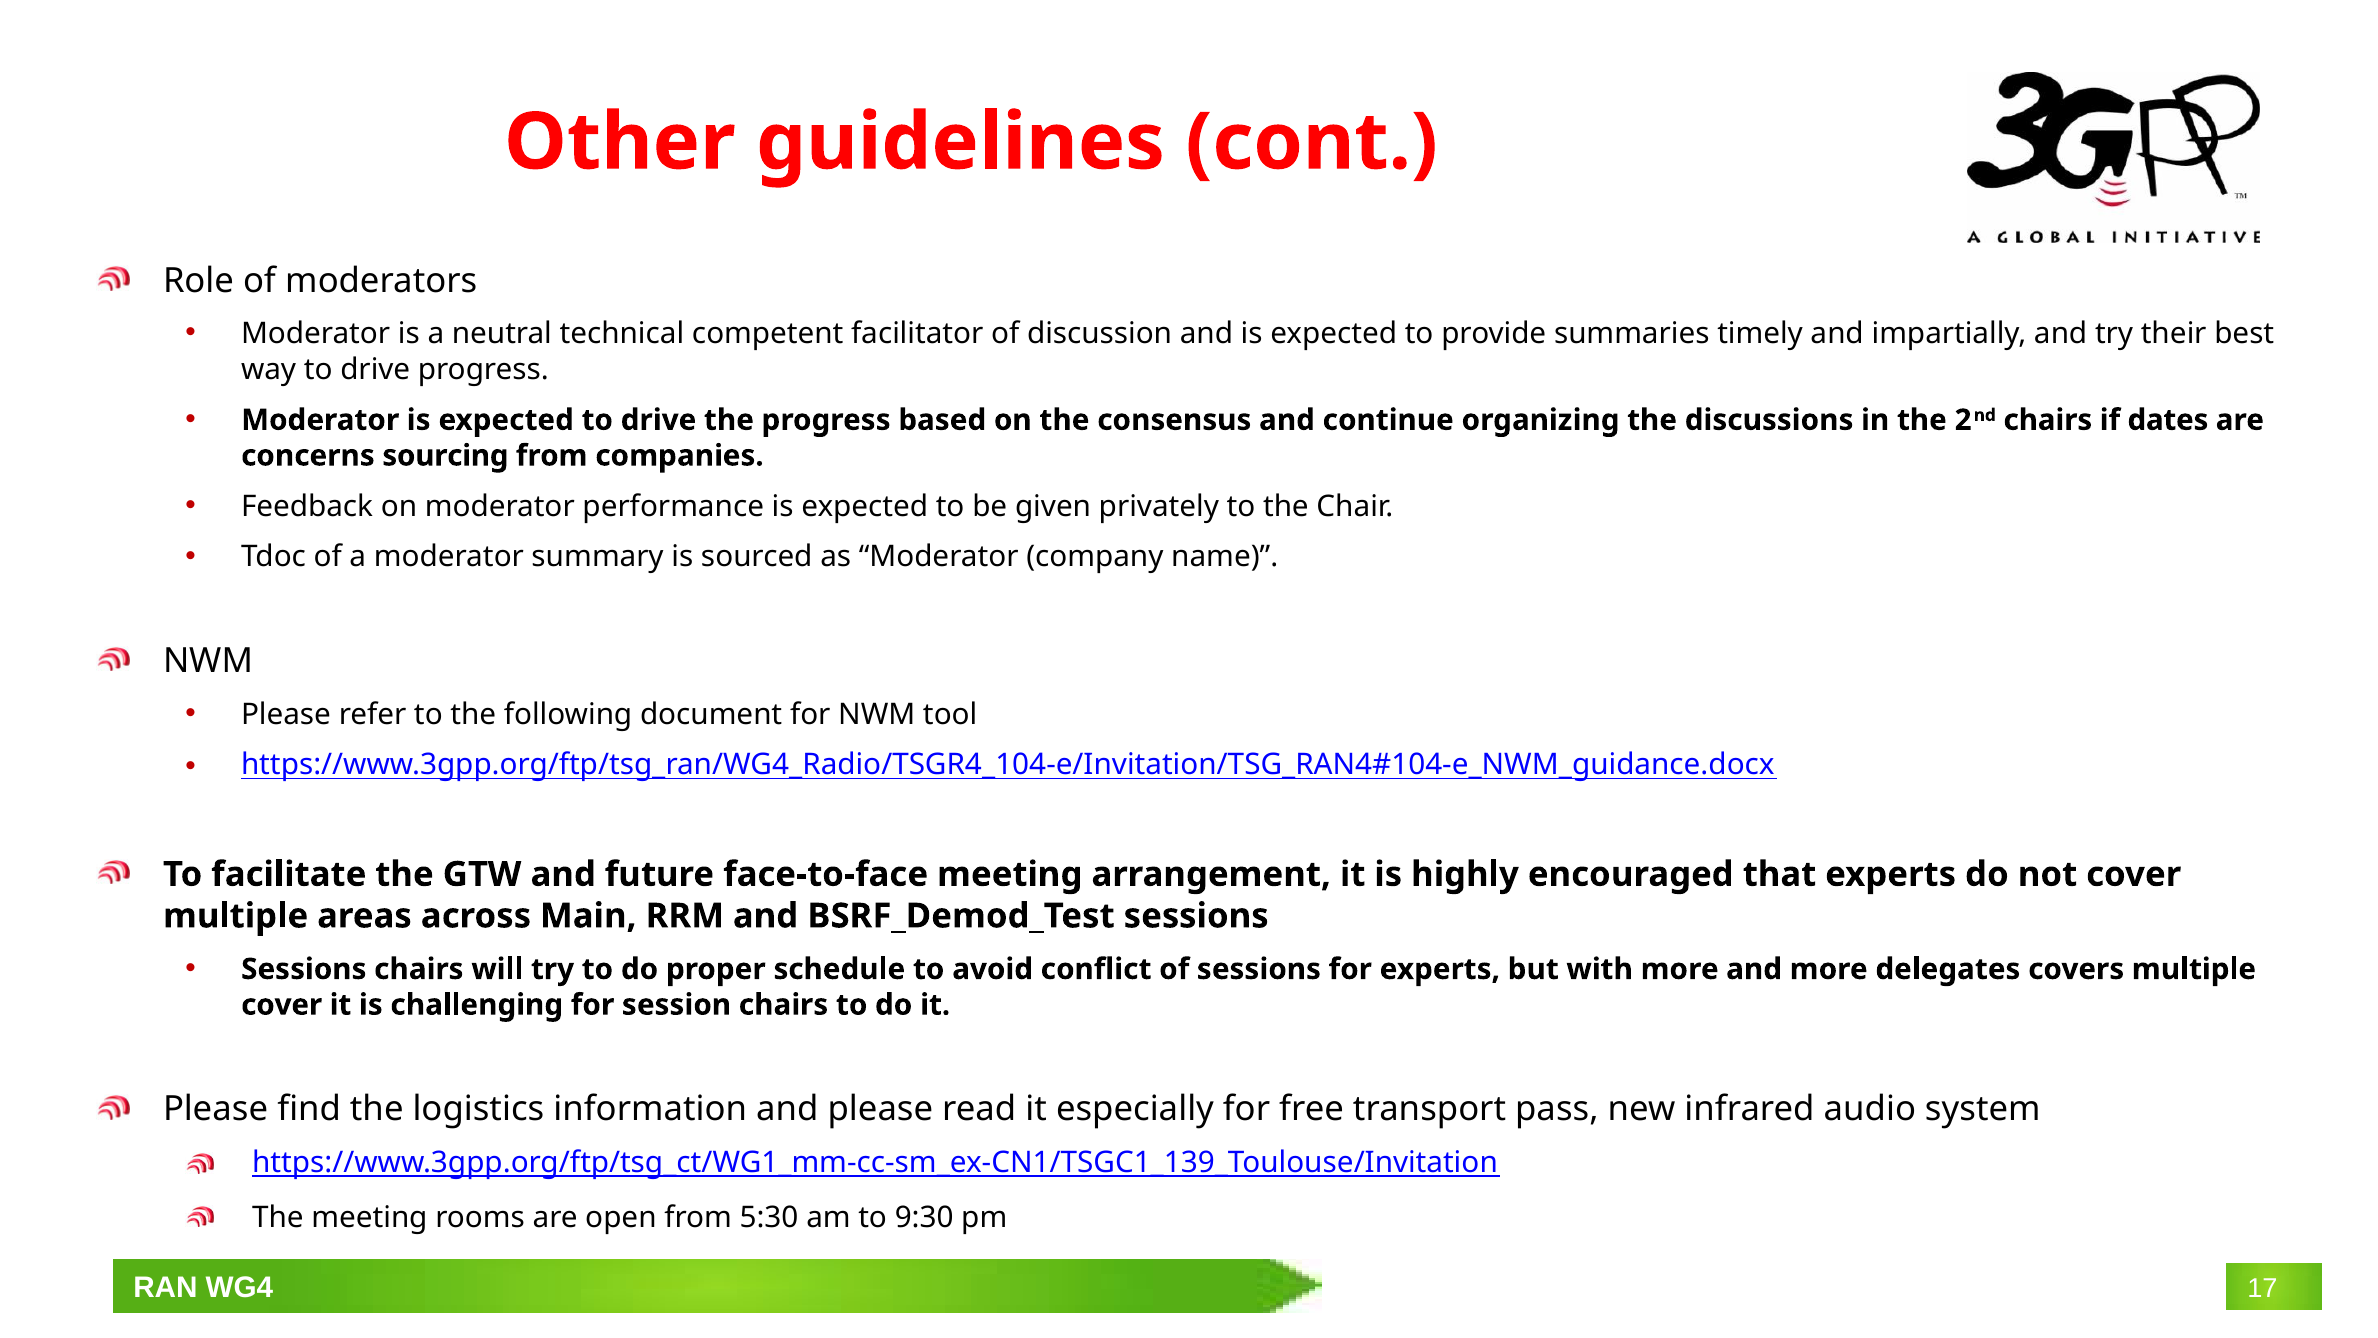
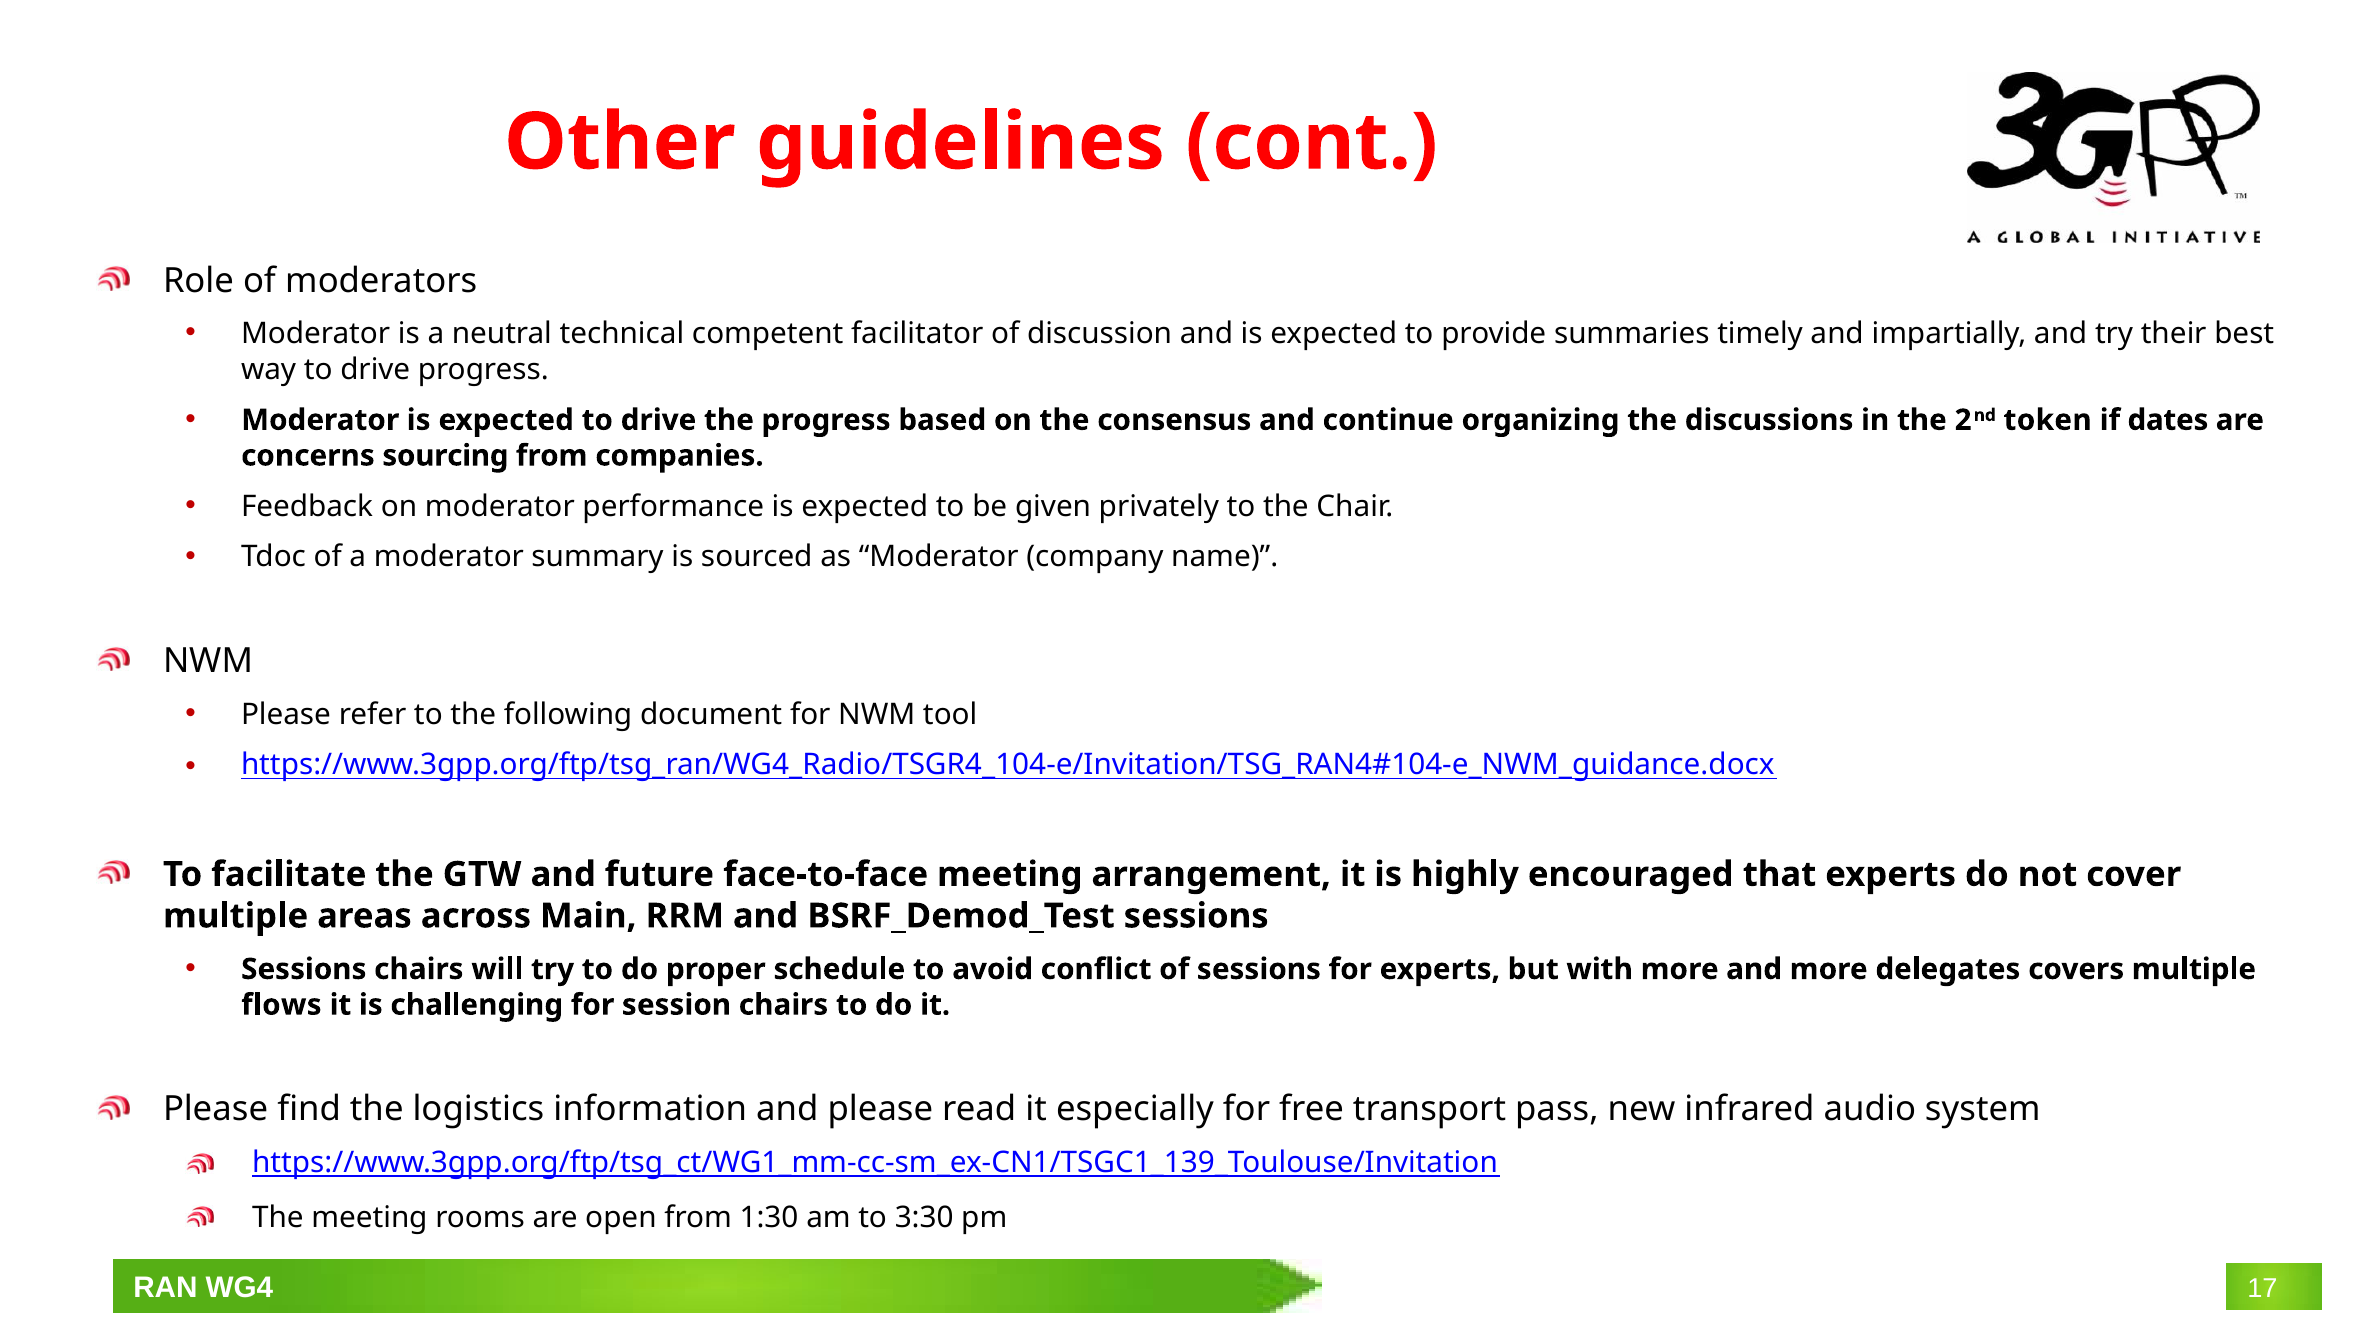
2nd chairs: chairs -> token (2048, 420)
cover: cover -> flows (281, 1005)
5:30: 5:30 -> 1:30 (769, 1218)
9:30: 9:30 -> 3:30 (924, 1218)
